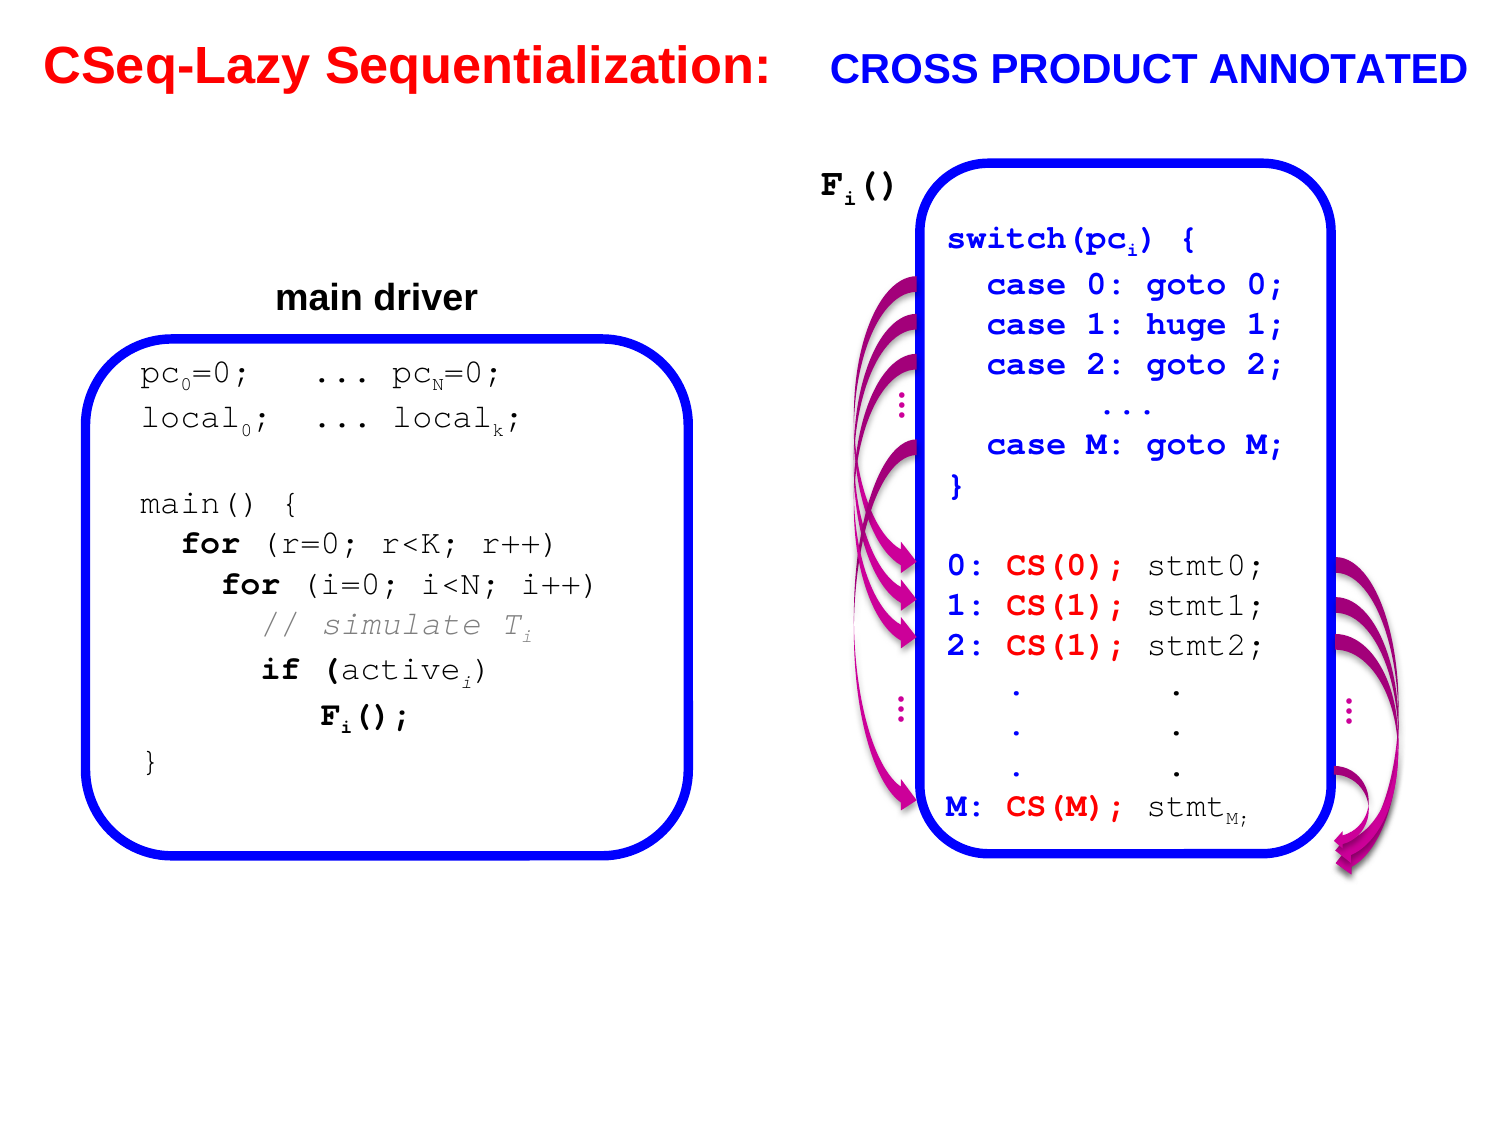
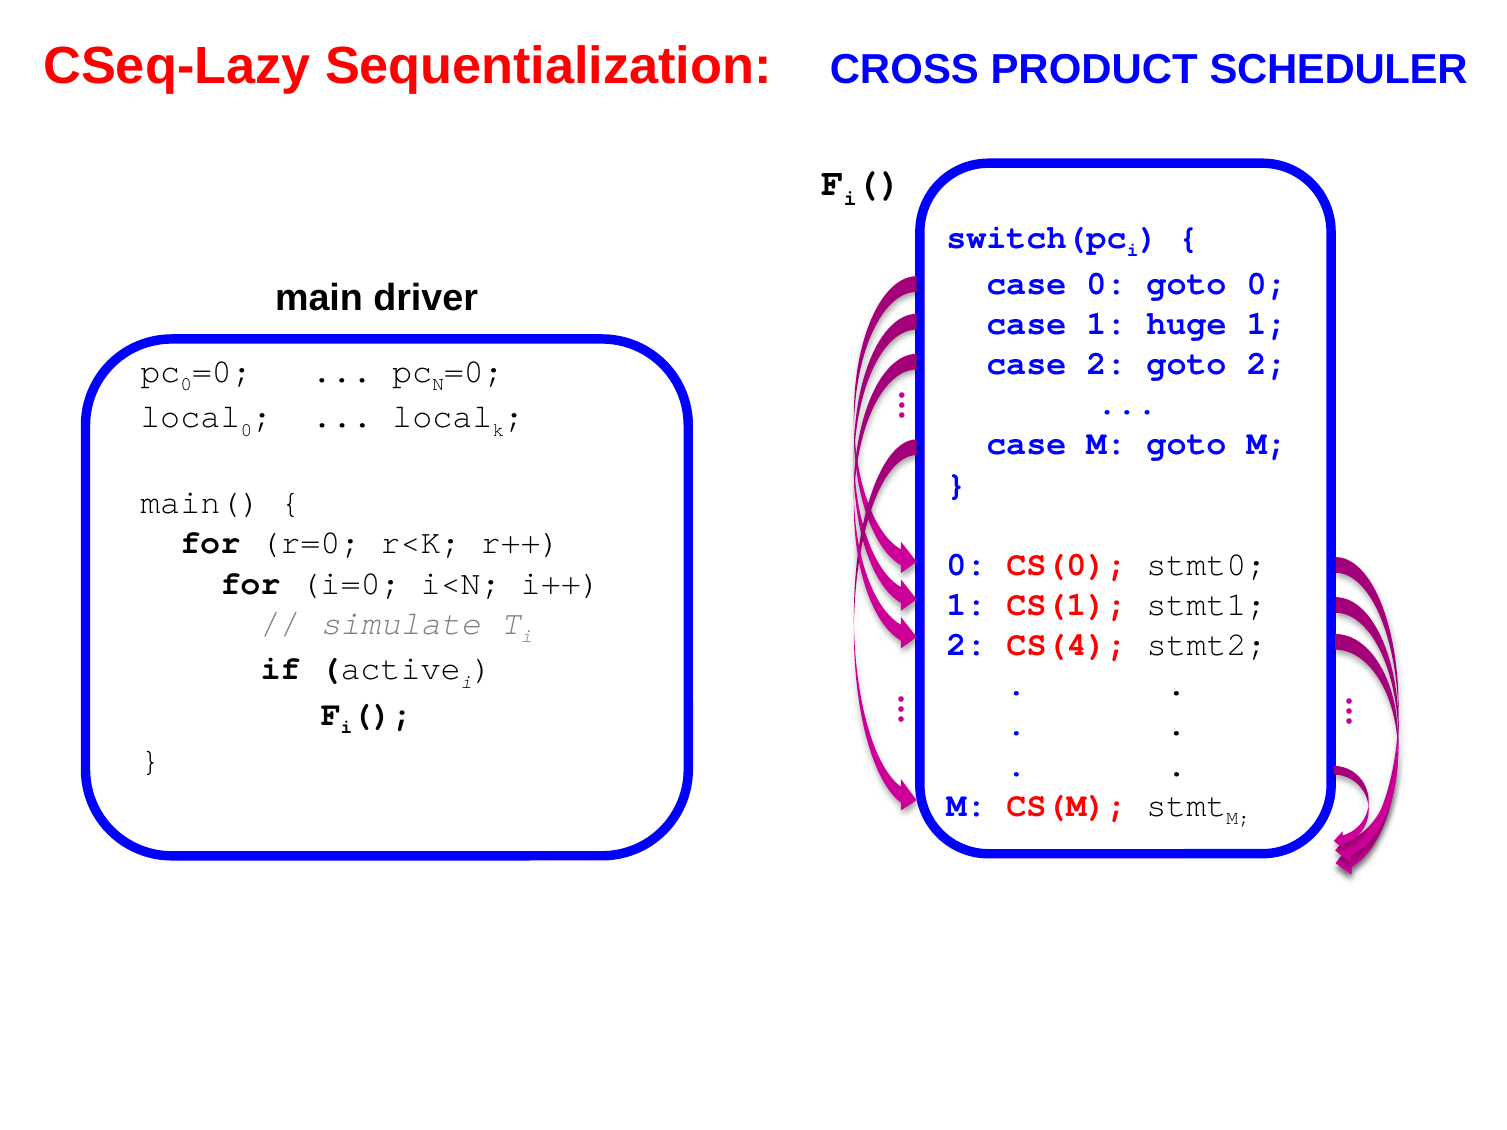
ANNOTATED: ANNOTATED -> SCHEDULER (1339, 70)
2 CS(1: CS(1 -> CS(4 (1067, 645)
